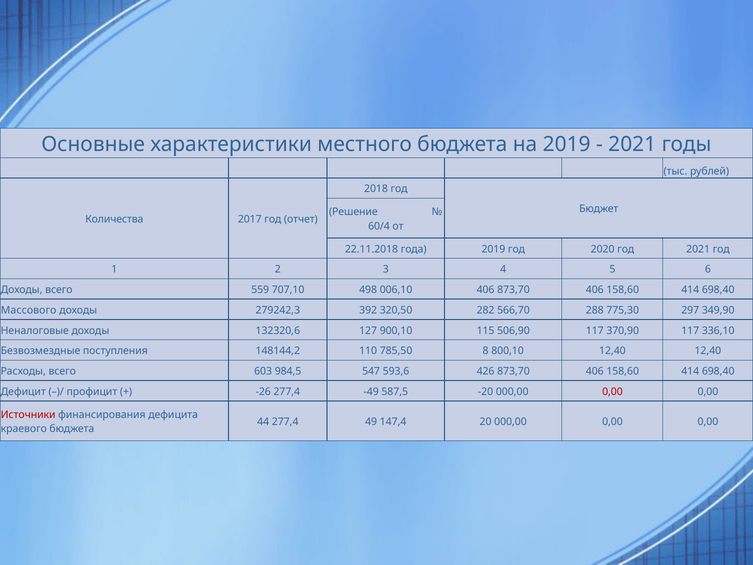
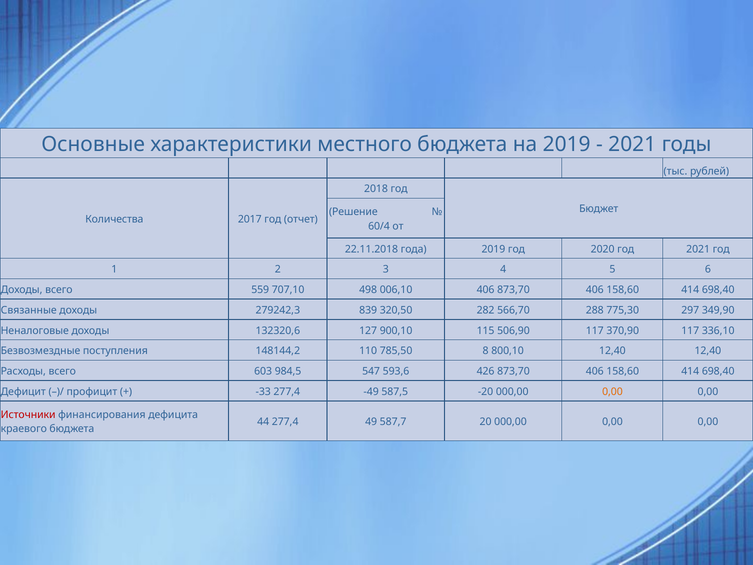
Массового: Массового -> Связанные (29, 310)
392: 392 -> 839 (368, 310)
-26: -26 -> -33 (263, 392)
0,00 colour: red -> orange (612, 392)
147,4: 147,4 -> 587,7 (393, 422)
